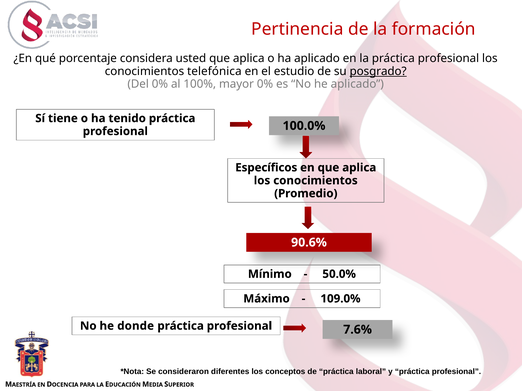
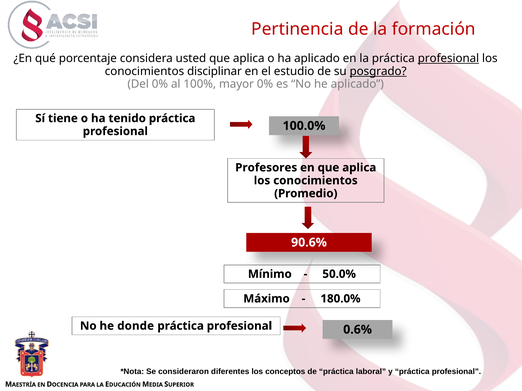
profesional underline: none -> present (448, 58)
telefónica: telefónica -> disciplinar (214, 71)
Específicos: Específicos -> Profesores (266, 168)
109.0%: 109.0% -> 180.0% (340, 299)
7.6%: 7.6% -> 0.6% (358, 330)
